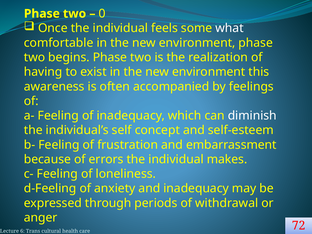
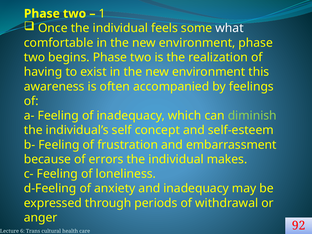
0: 0 -> 1 (102, 14)
diminish colour: white -> light green (252, 116)
72: 72 -> 92 (299, 226)
